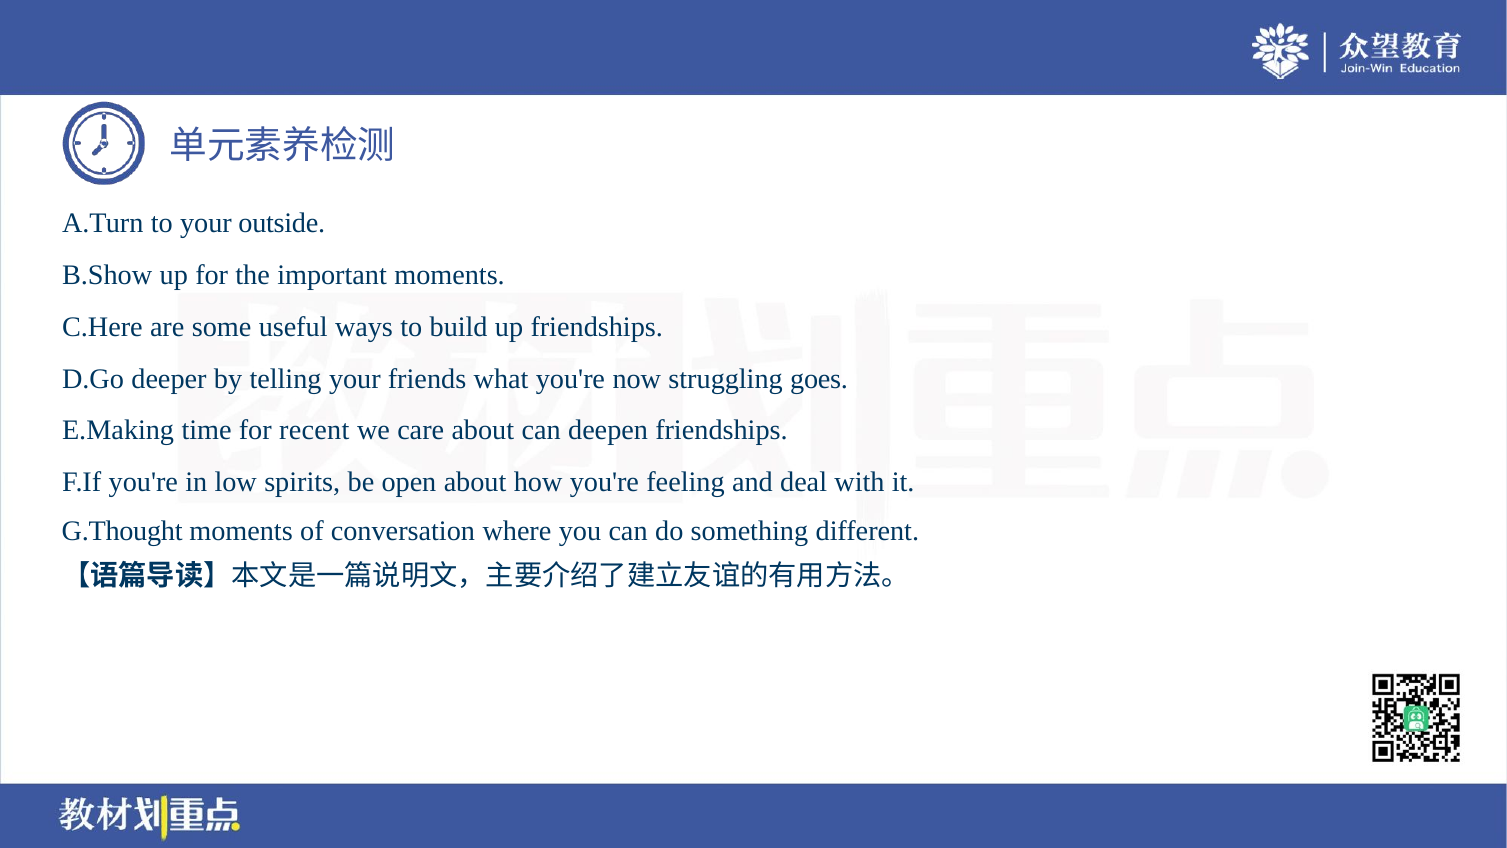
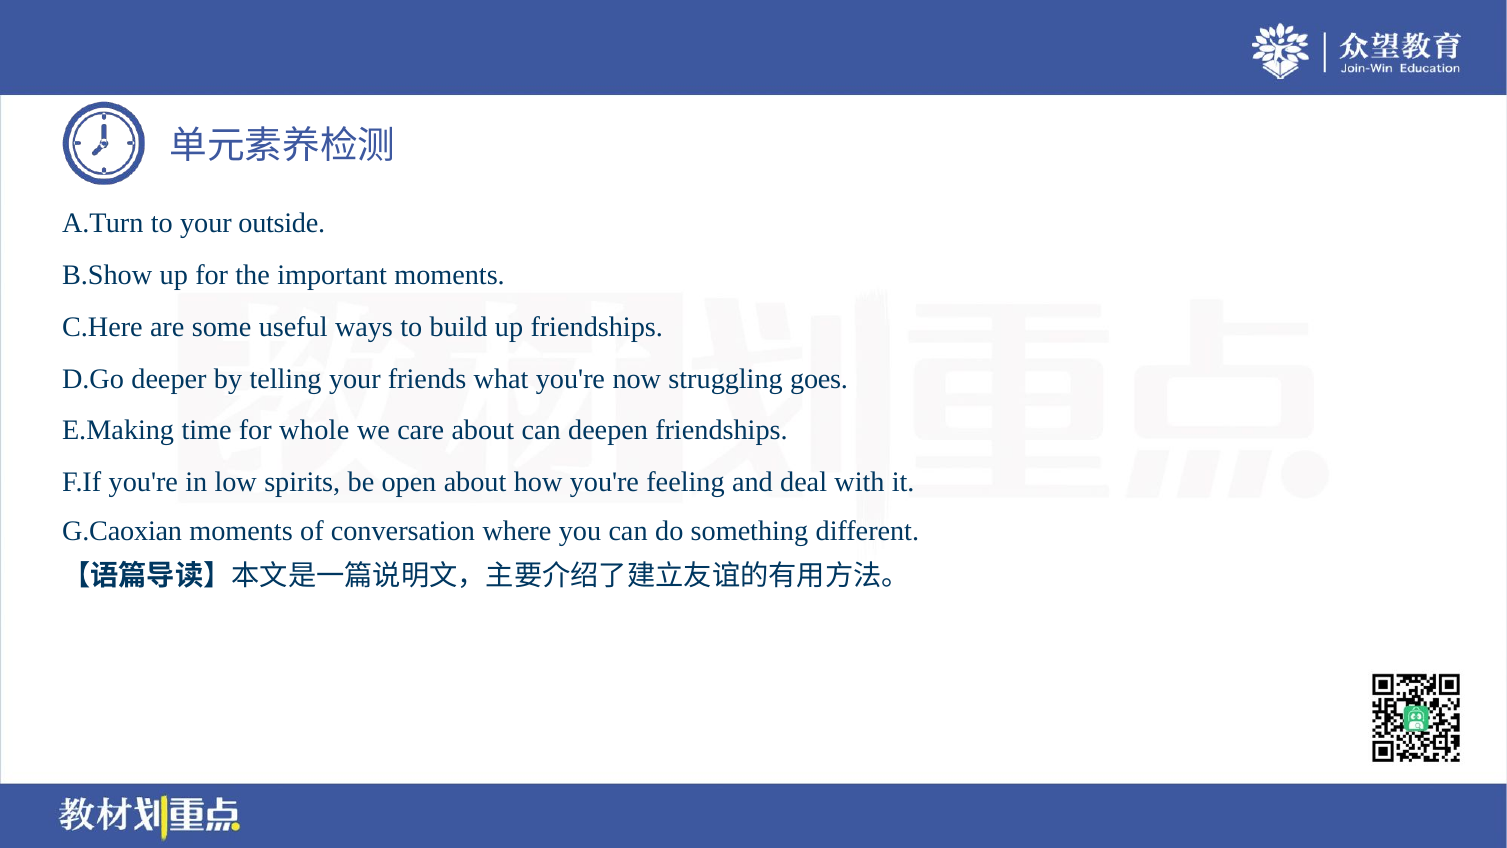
recent: recent -> whole (314, 430)
G.Thought: G.Thought -> G.Caoxian (122, 531)
